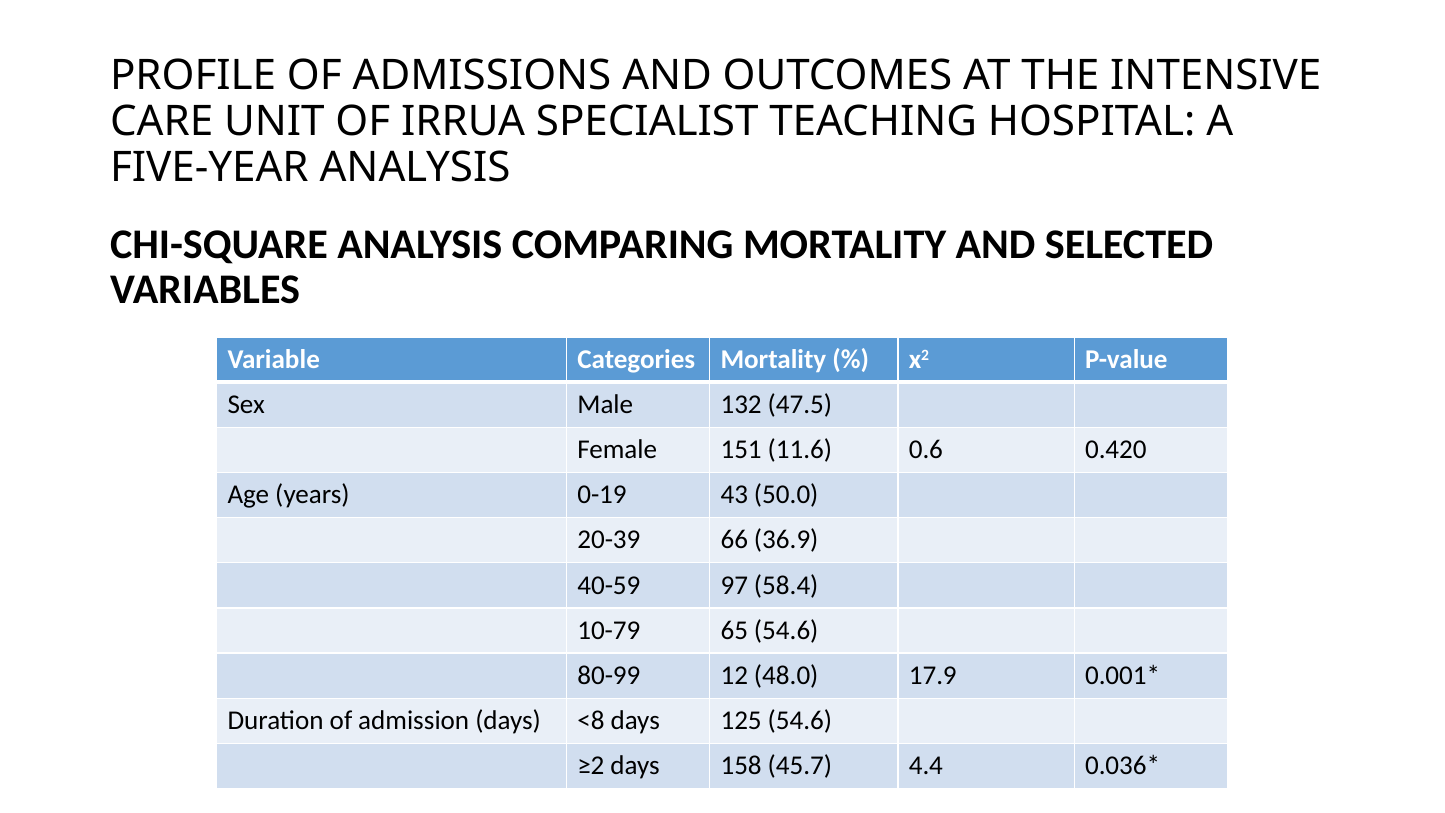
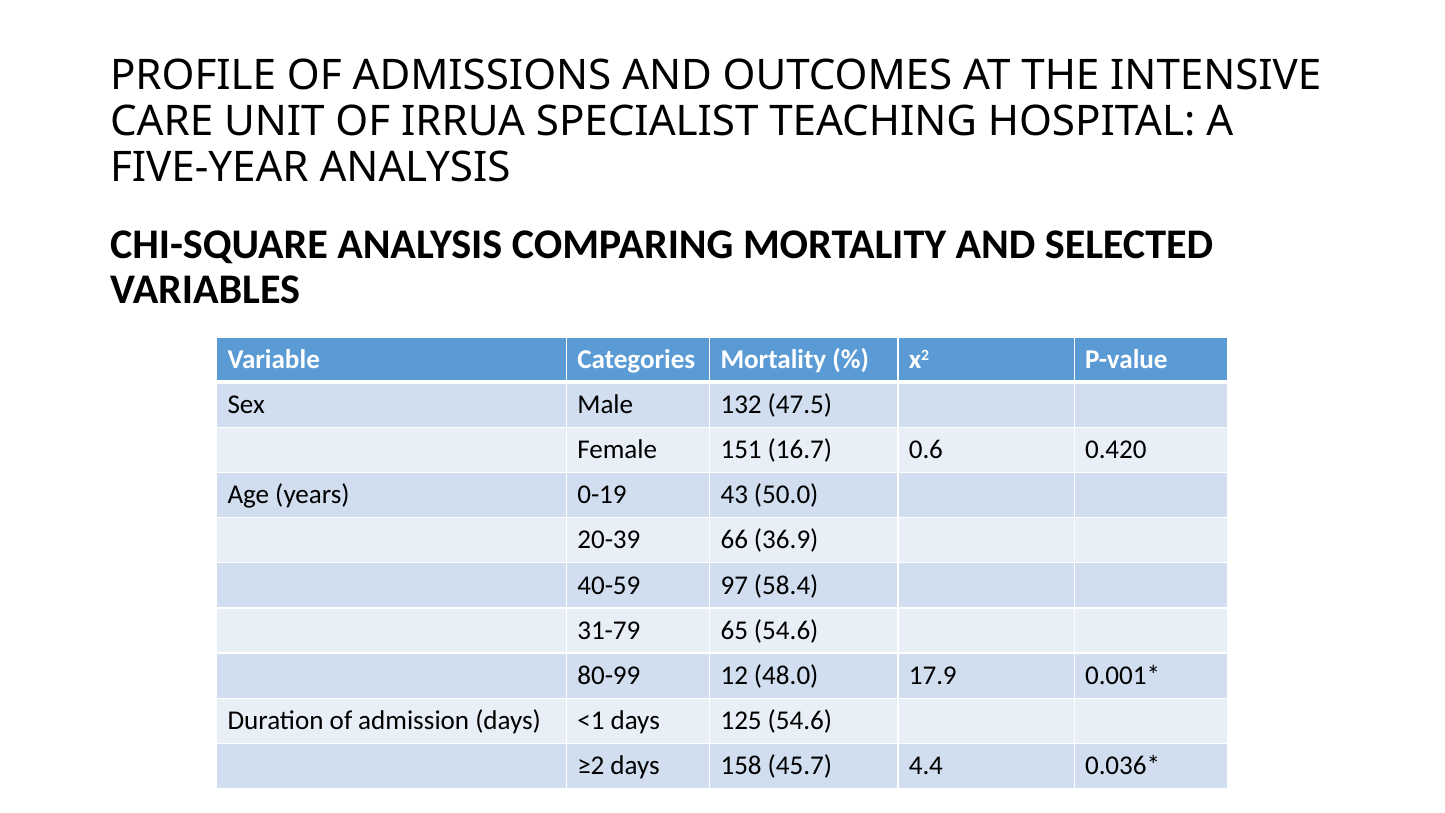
11.6: 11.6 -> 16.7 (800, 450)
10-79: 10-79 -> 31-79 (609, 630)
<8: <8 -> <1 (591, 720)
